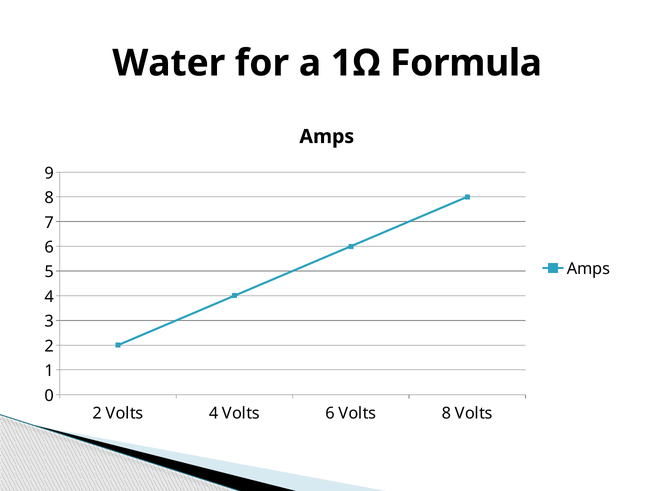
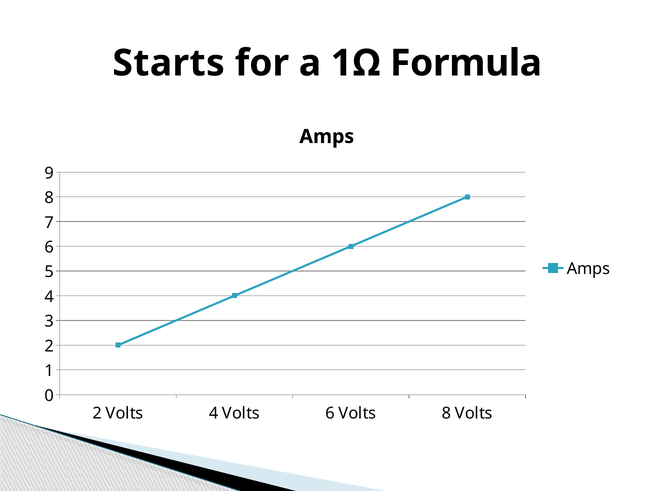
Water: Water -> Starts (169, 63)
